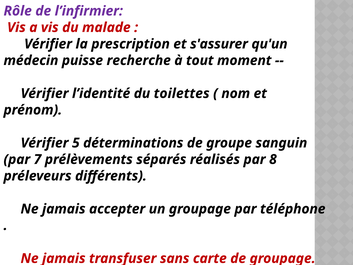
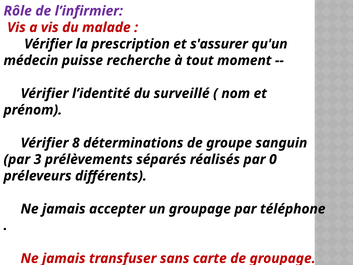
toilettes: toilettes -> surveillé (182, 93)
5: 5 -> 8 (76, 143)
7: 7 -> 3 (38, 159)
8: 8 -> 0 (273, 159)
